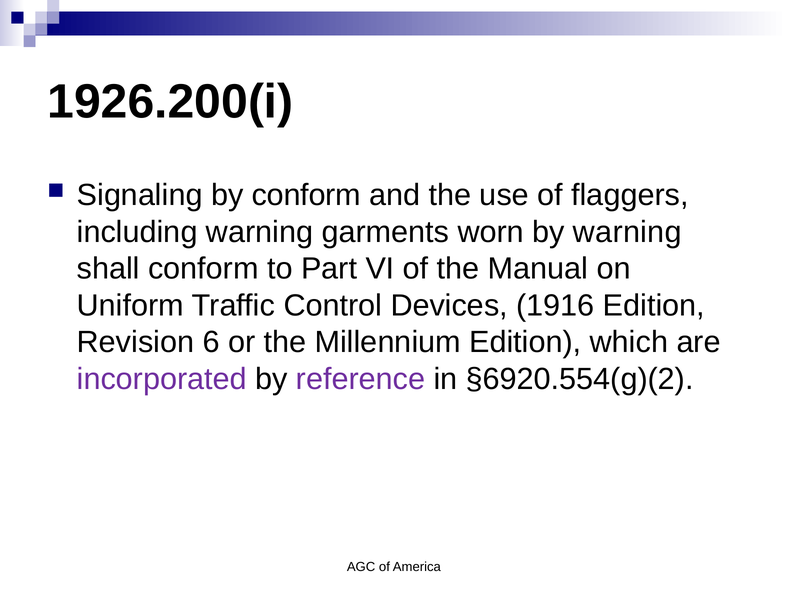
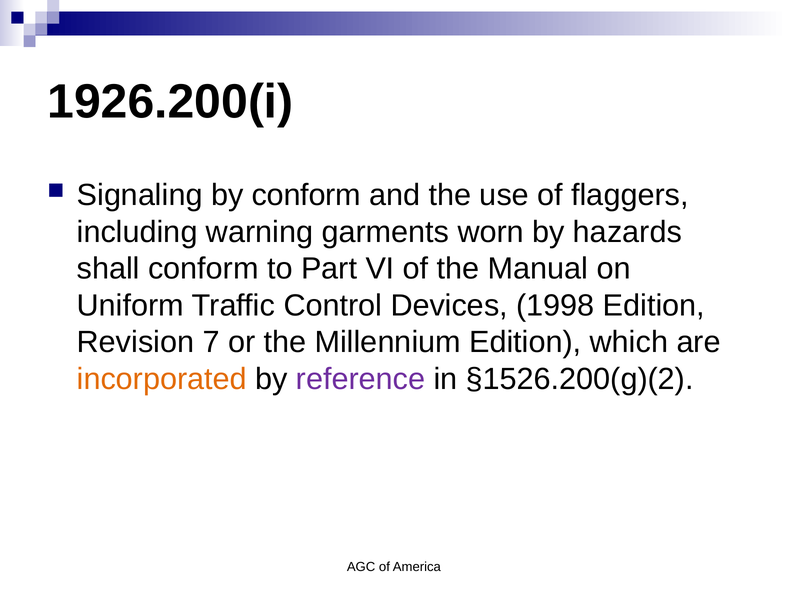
by warning: warning -> hazards (627, 232)
1916: 1916 -> 1998 (555, 306)
6: 6 -> 7 (211, 342)
incorporated colour: purple -> orange (162, 379)
§6920.554(g)(2: §6920.554(g)(2 -> §1526.200(g)(2 (580, 379)
